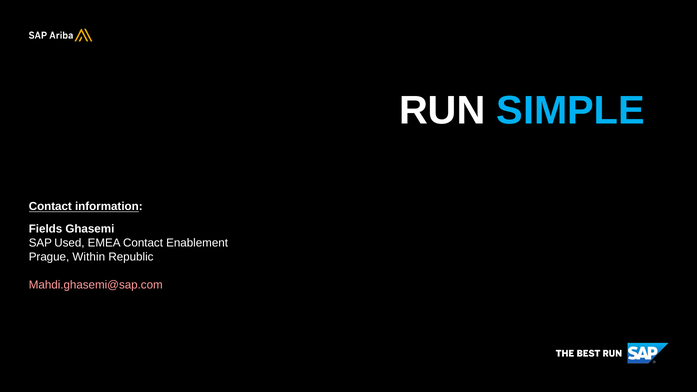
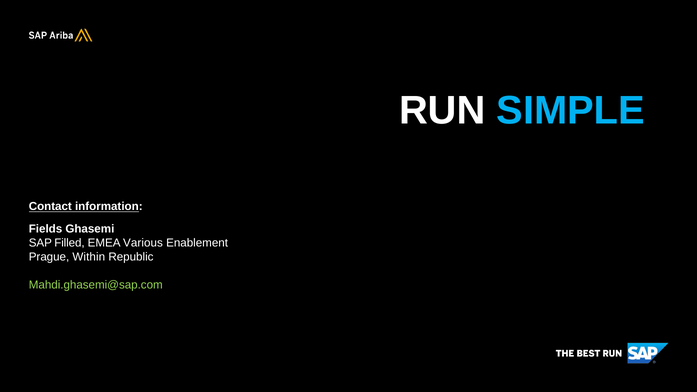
Used: Used -> Filled (69, 243)
EMEA Contact: Contact -> Various (143, 243)
Mahdi.ghasemi@sap.com colour: pink -> light green (96, 285)
